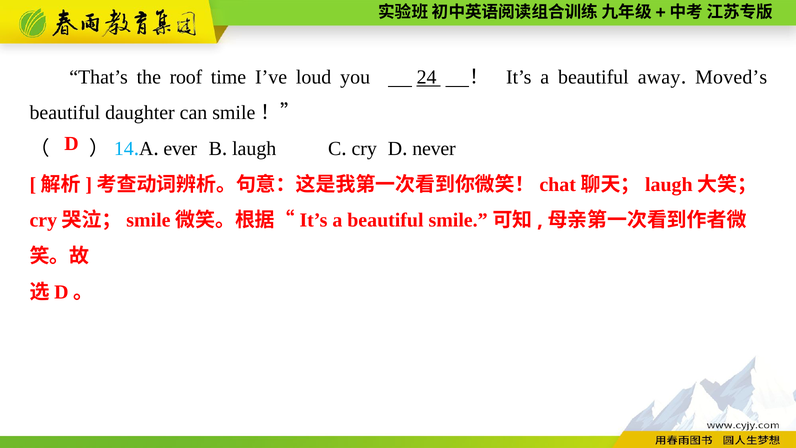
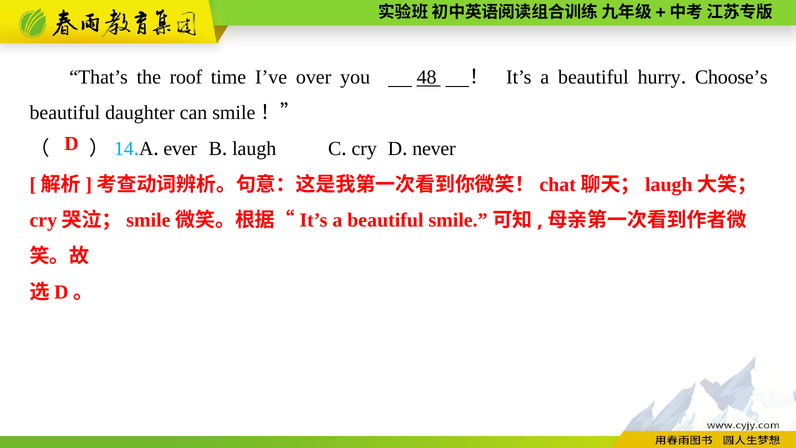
loud: loud -> over (314, 77)
24: 24 -> 48 (427, 77)
away: away -> hurry (659, 77)
Moved’s: Moved’s -> Choose’s (731, 77)
